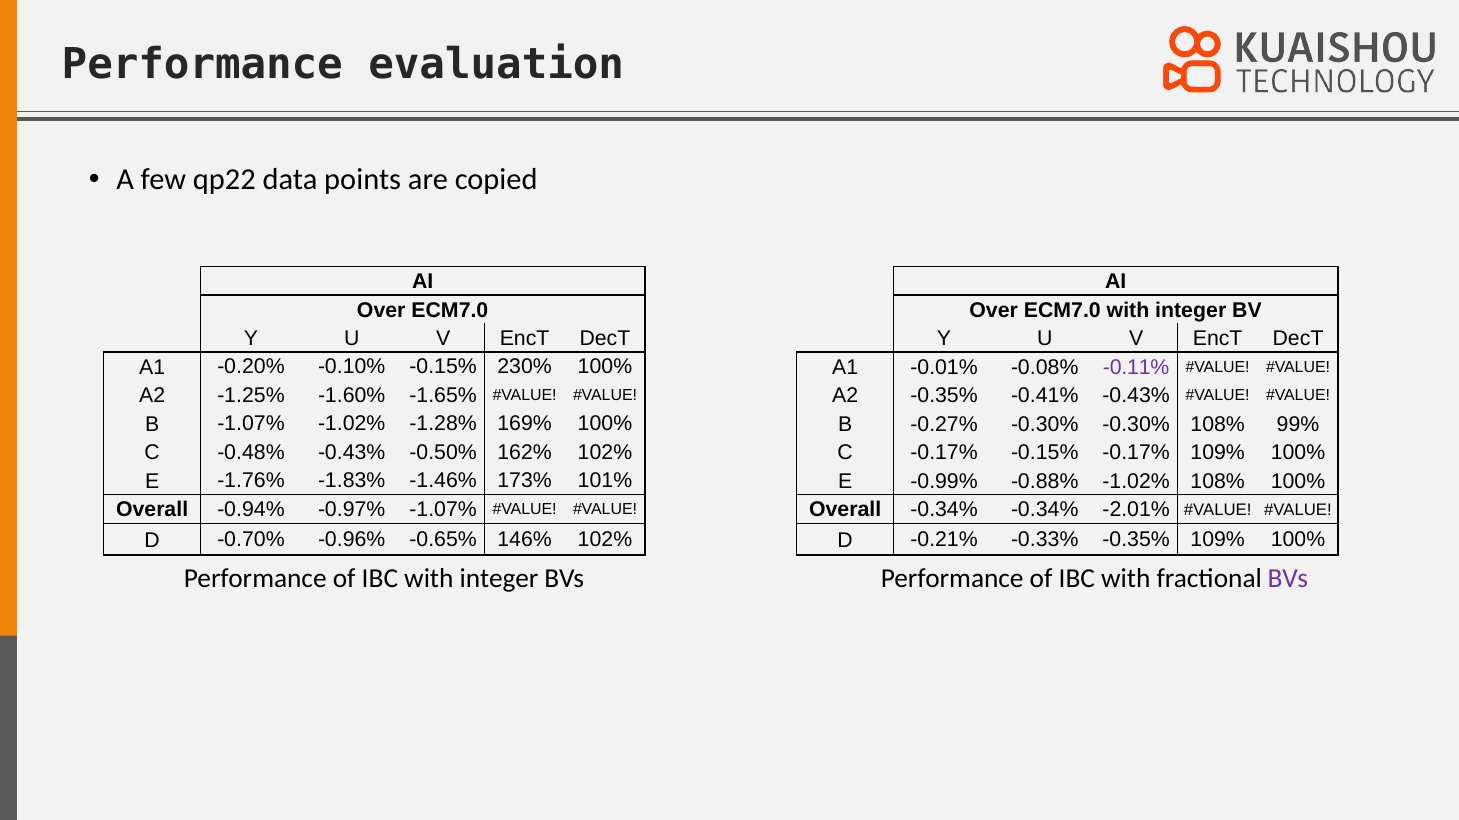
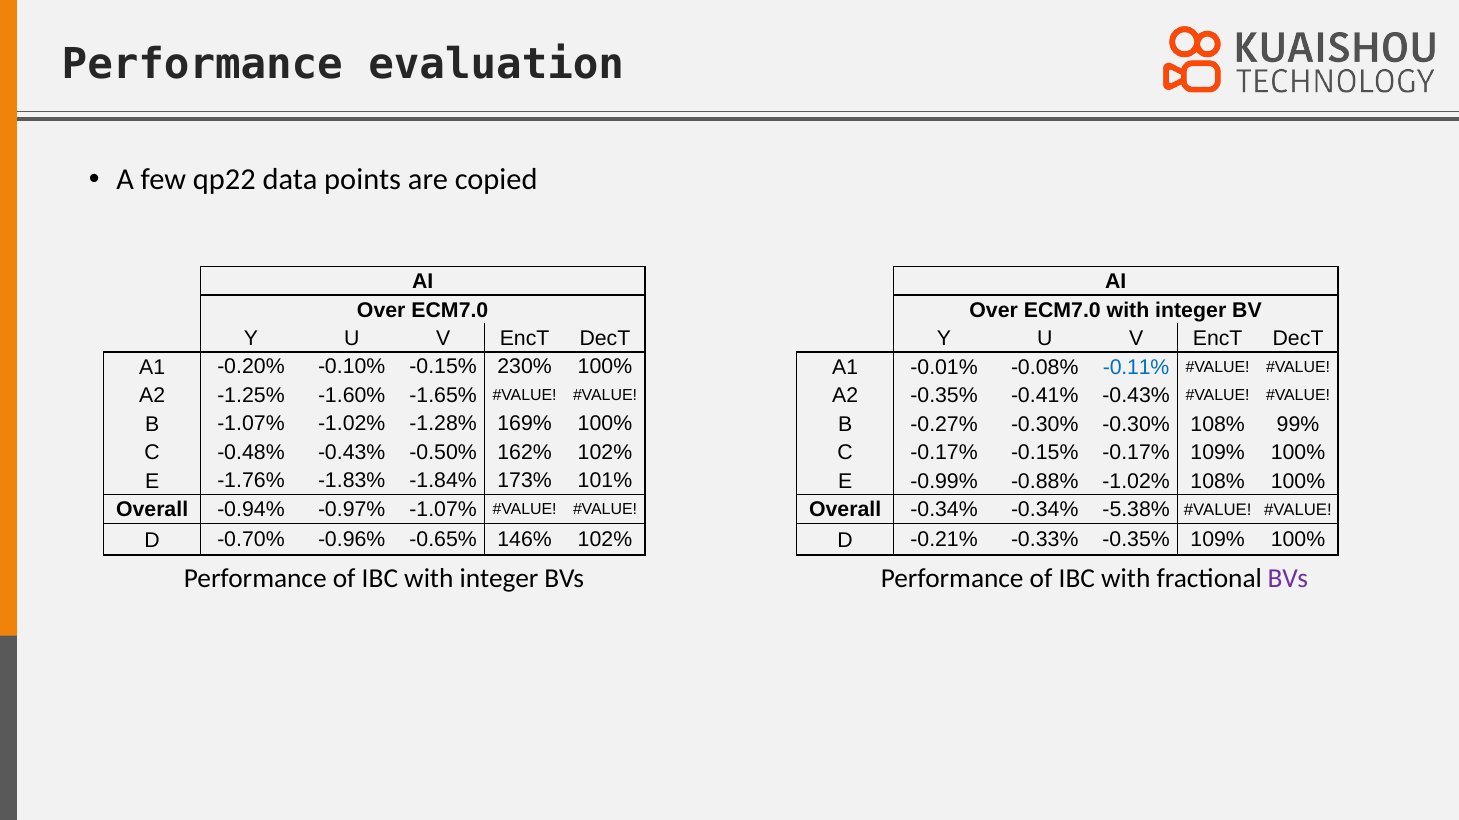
-0.11% colour: purple -> blue (1136, 367)
-1.46%: -1.46% -> -1.84% (443, 481)
-2.01%: -2.01% -> -5.38% (1136, 510)
